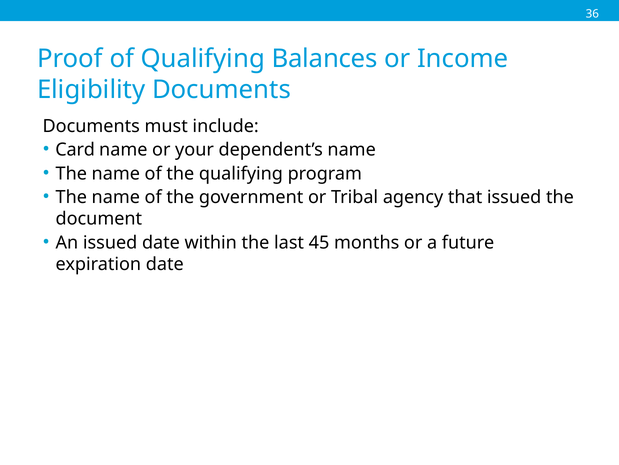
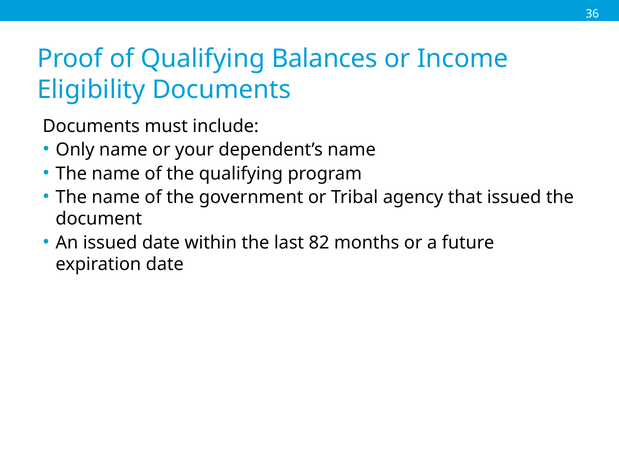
Card: Card -> Only (75, 150)
45: 45 -> 82 (319, 242)
